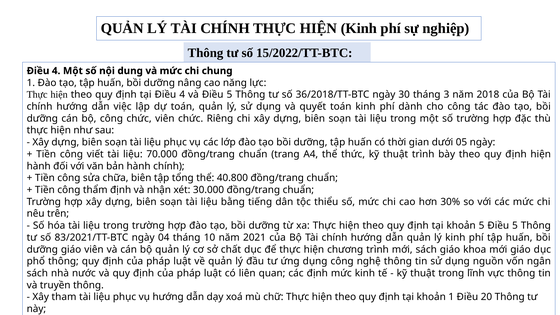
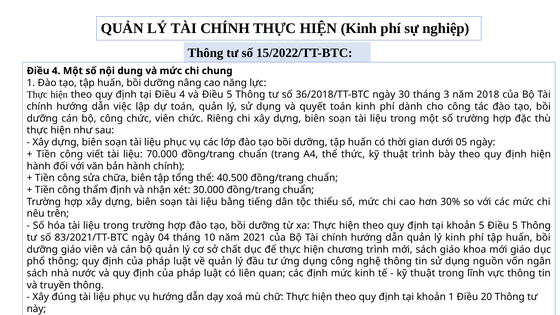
40.800: 40.800 -> 40.500 (232, 178)
tham: tham -> đúng (64, 297)
